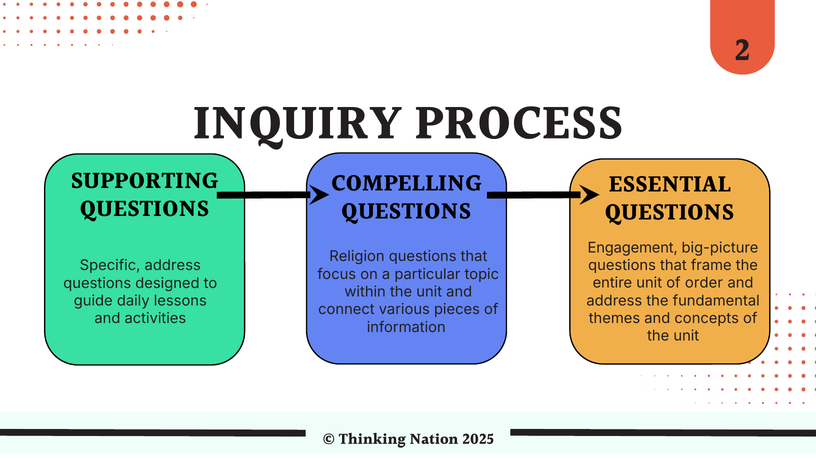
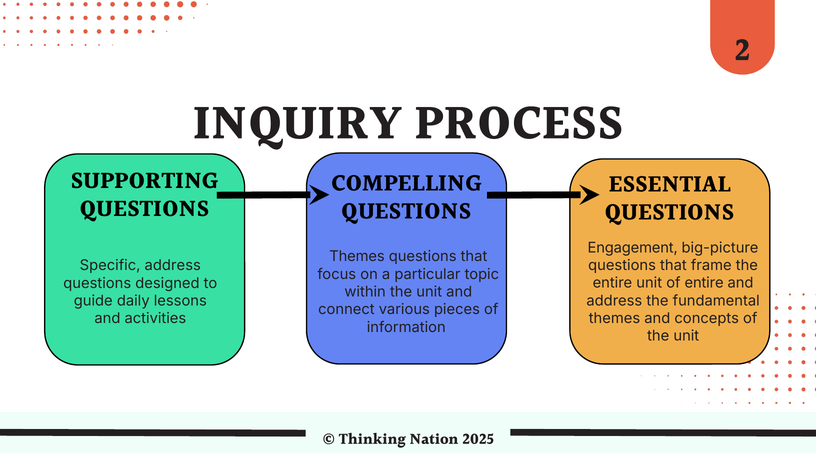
Religion: Religion -> Themes (357, 257)
of order: order -> entire (704, 283)
